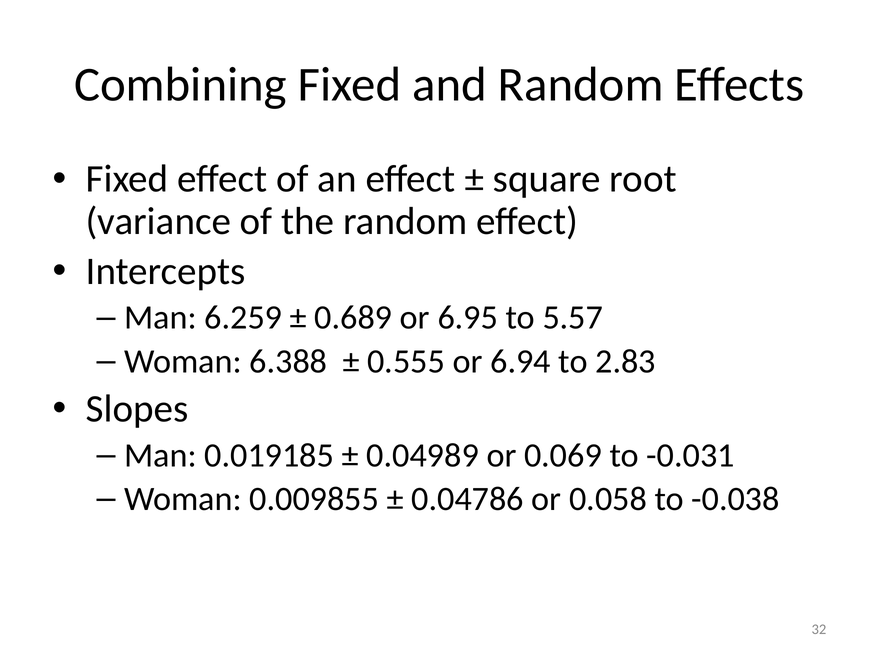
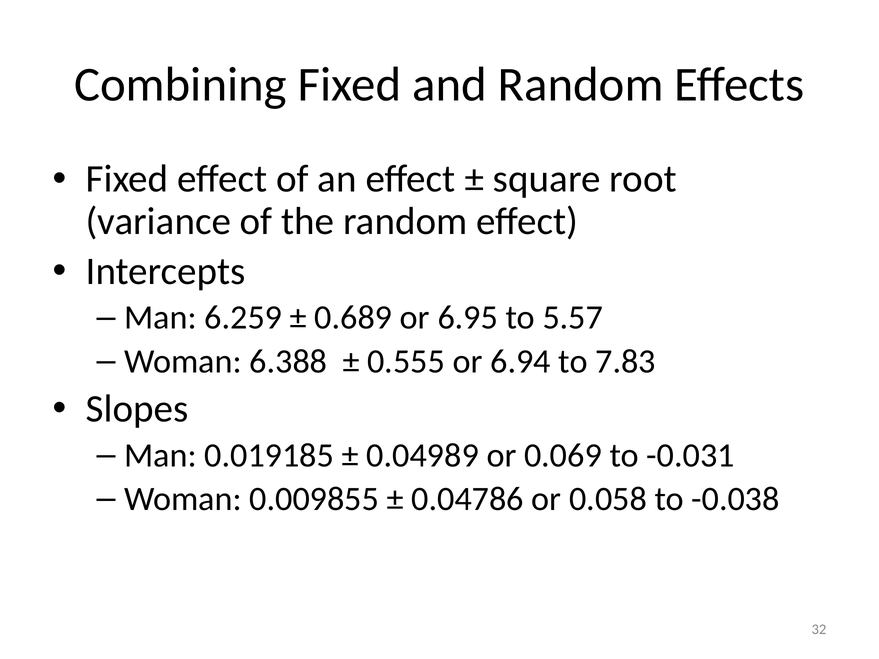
2.83: 2.83 -> 7.83 (625, 362)
